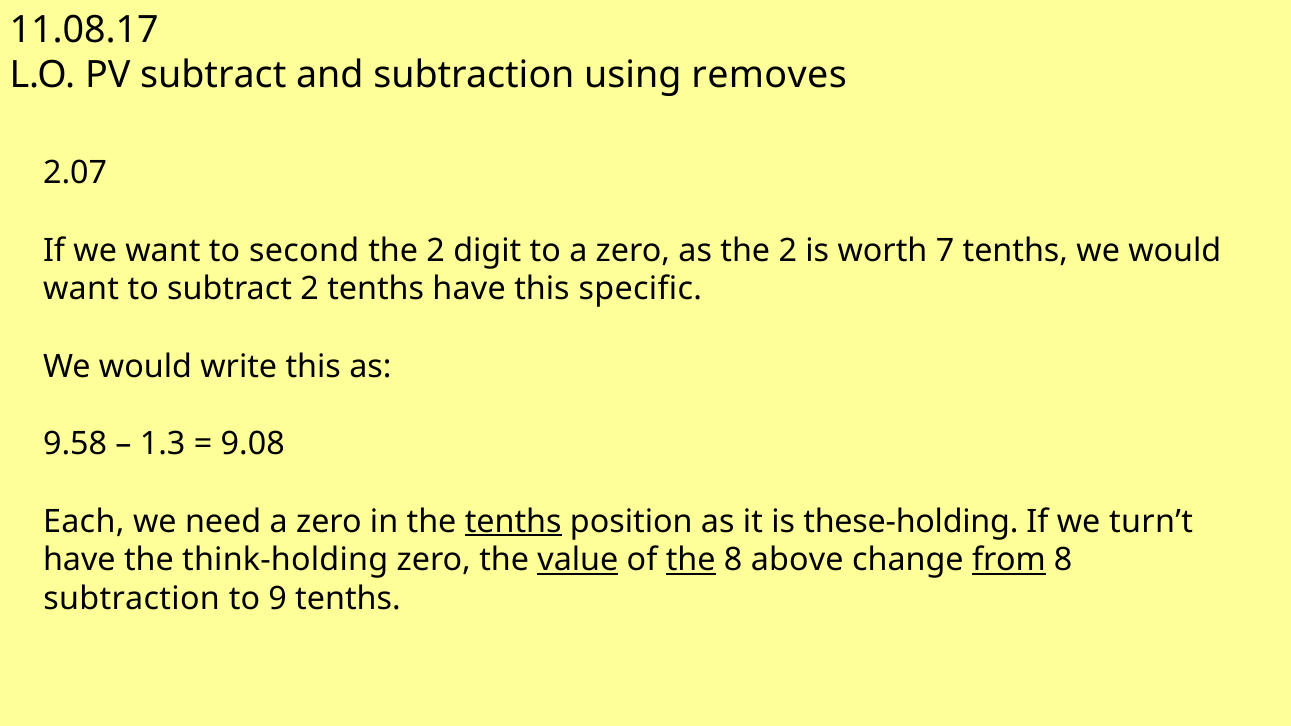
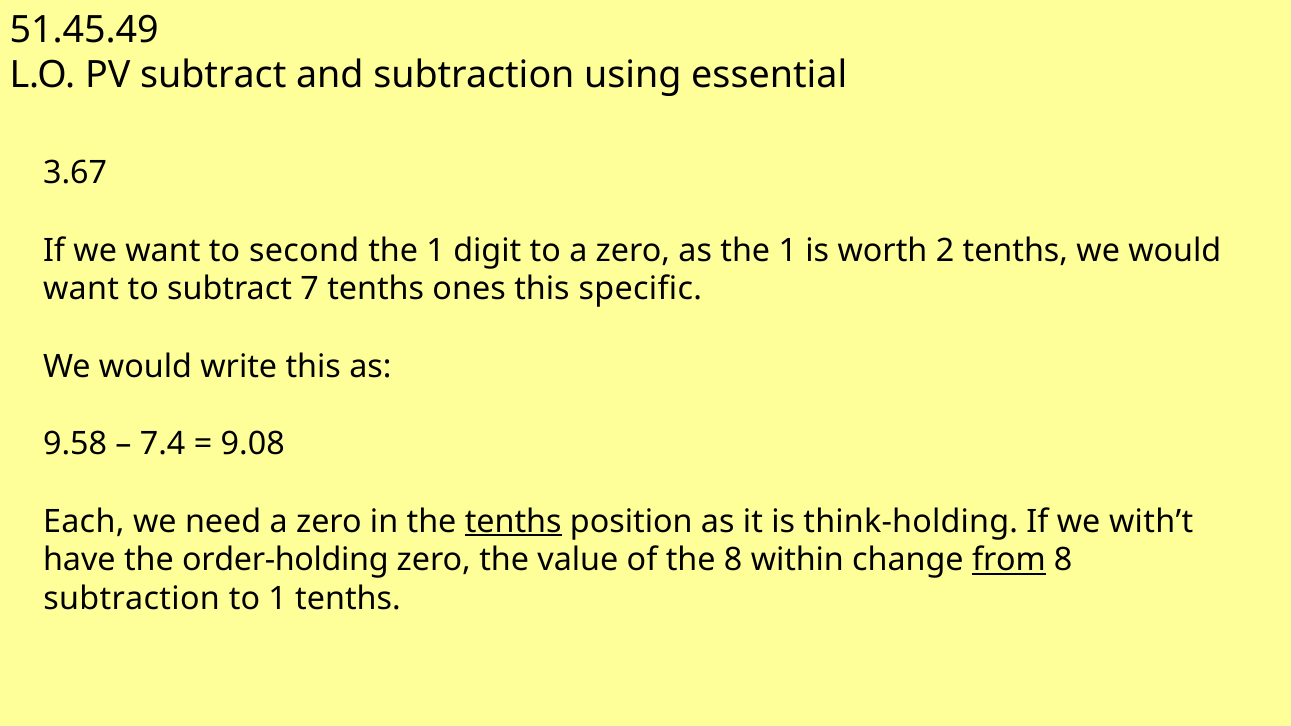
11.08.17: 11.08.17 -> 51.45.49 (84, 30)
removes: removes -> essential (769, 75)
2.07: 2.07 -> 3.67 (75, 173)
2: 2 -> 1 (436, 250)
as the 2: 2 -> 1 (788, 250)
7: 7 -> 2 (945, 250)
subtract 2: 2 -> 7 (310, 289)
tenths have: have -> ones (469, 289)
1.3: 1.3 -> 7.4 (163, 444)
these-holding: these-holding -> think-holding (911, 522)
turn’t: turn’t -> with’t (1151, 522)
think-holding: think-holding -> order-holding (285, 560)
value underline: present -> none (578, 560)
the underline: present -> none (691, 560)
above: above -> within (797, 560)
to 9: 9 -> 1 (278, 599)
